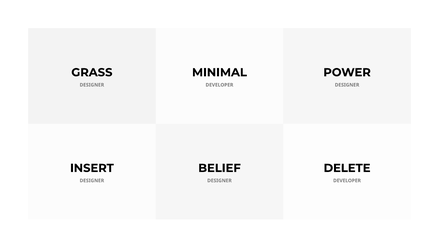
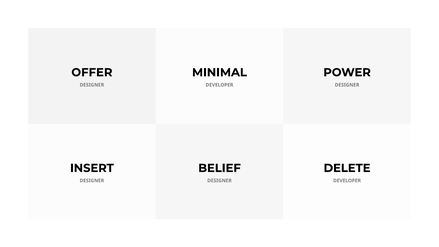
GRASS: GRASS -> OFFER (92, 72)
